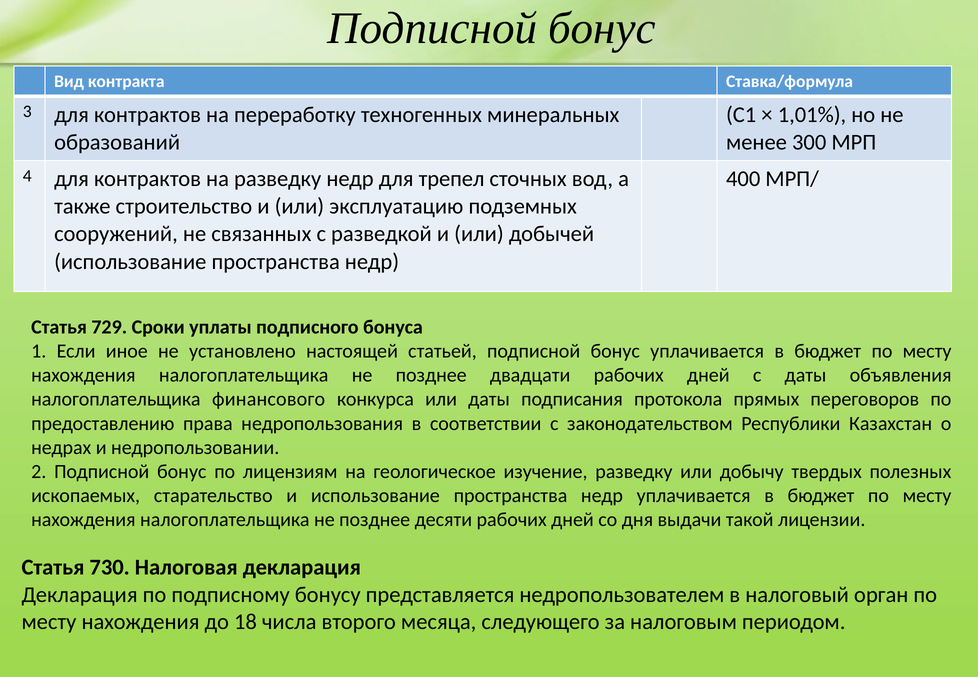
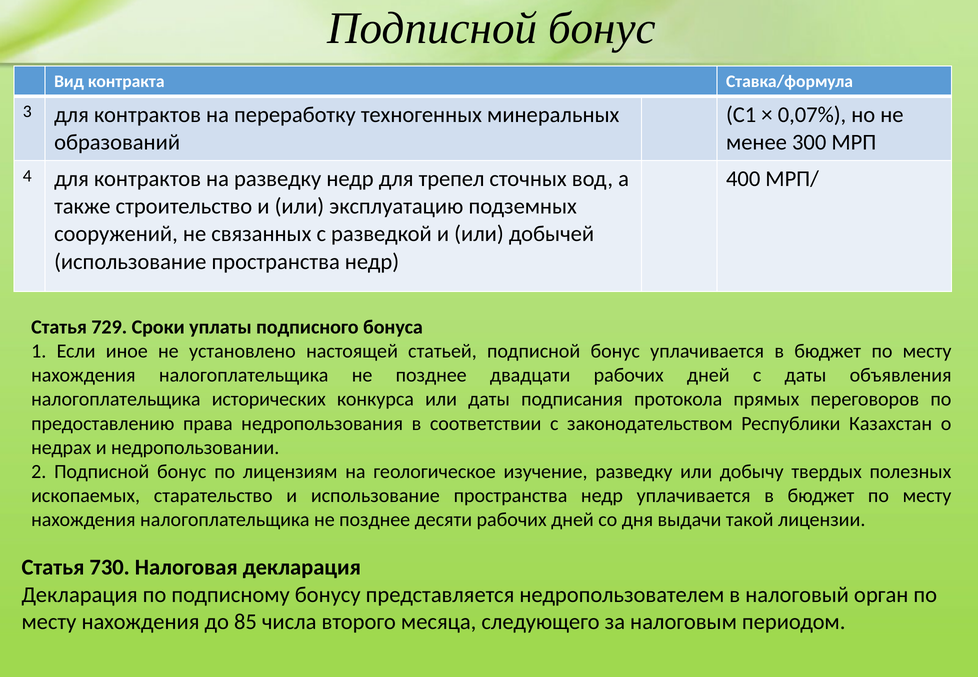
1,01%: 1,01% -> 0,07% (812, 115)
финансового: финансового -> исторических (269, 399)
18: 18 -> 85 (245, 622)
